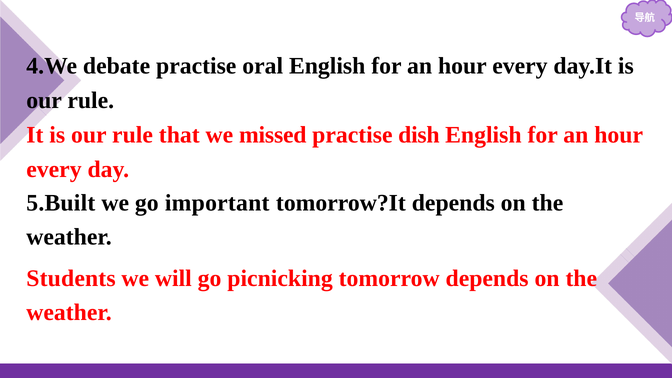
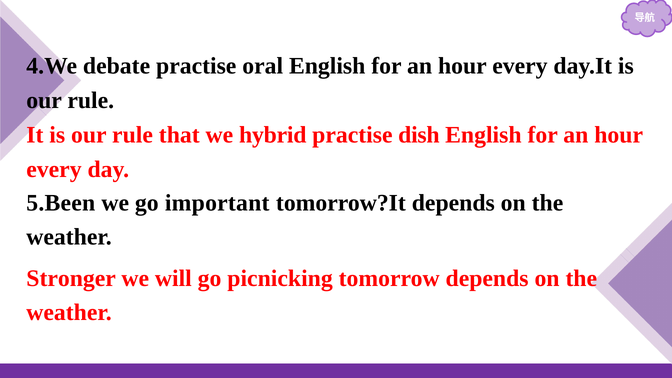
missed: missed -> hybrid (273, 135)
5.Built: 5.Built -> 5.Been (61, 203)
Students: Students -> Stronger (71, 278)
